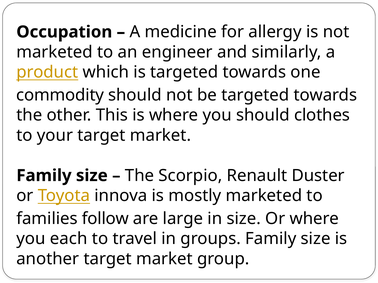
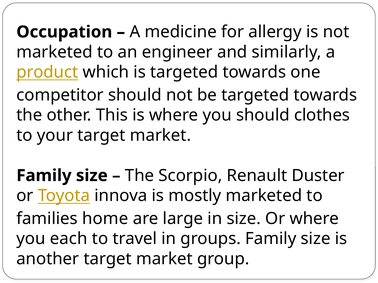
commodity: commodity -> competitor (60, 95)
follow: follow -> home (105, 219)
